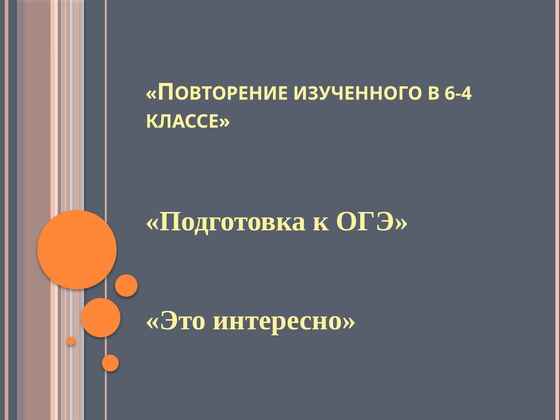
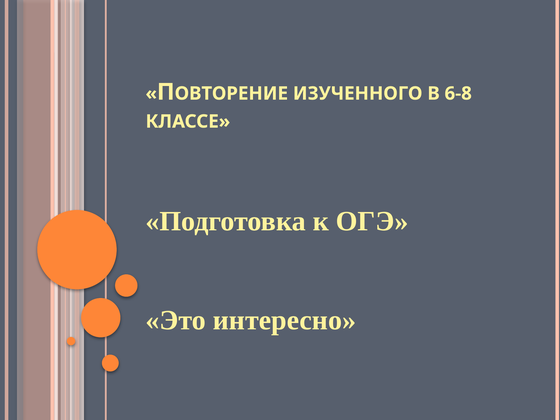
6-4: 6-4 -> 6-8 (458, 93)
